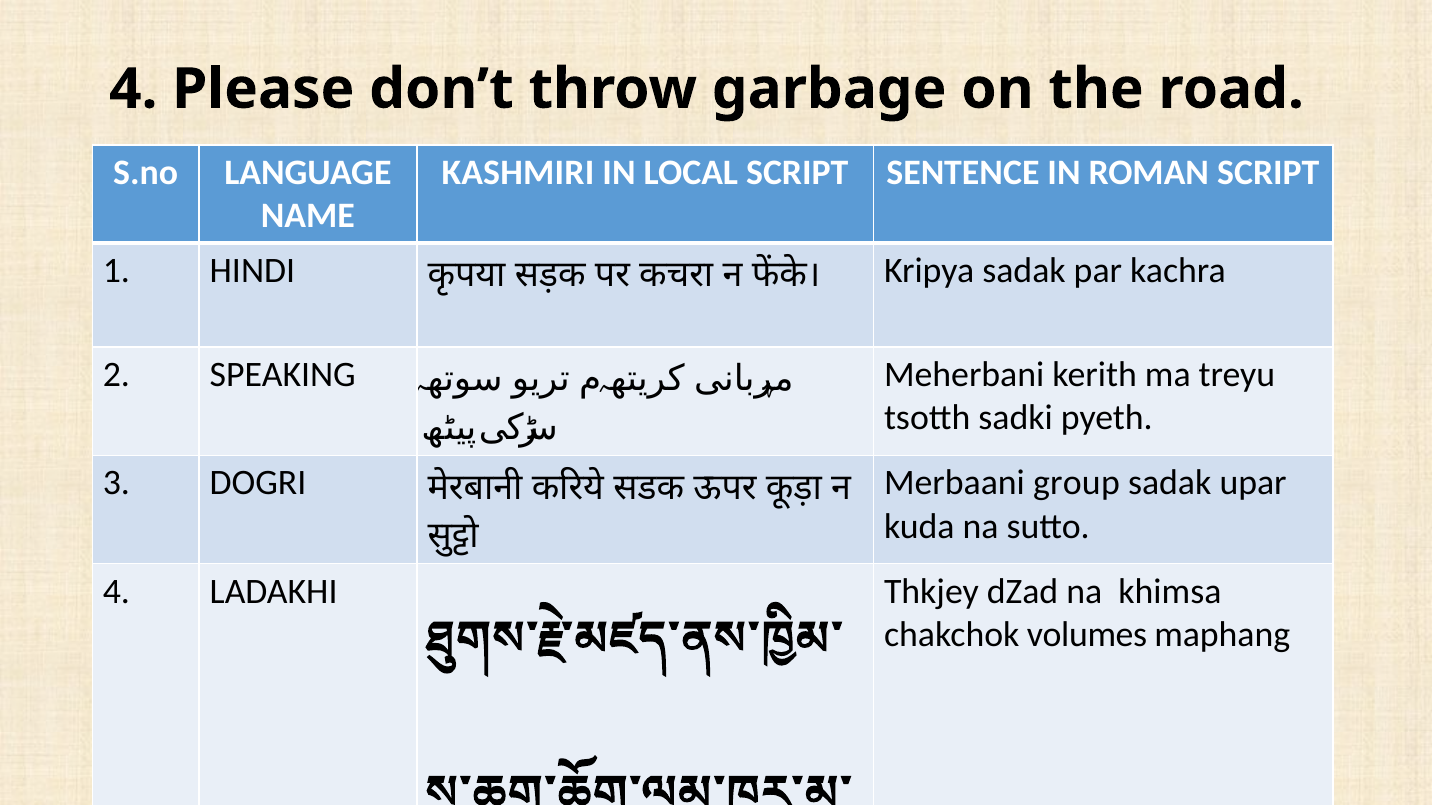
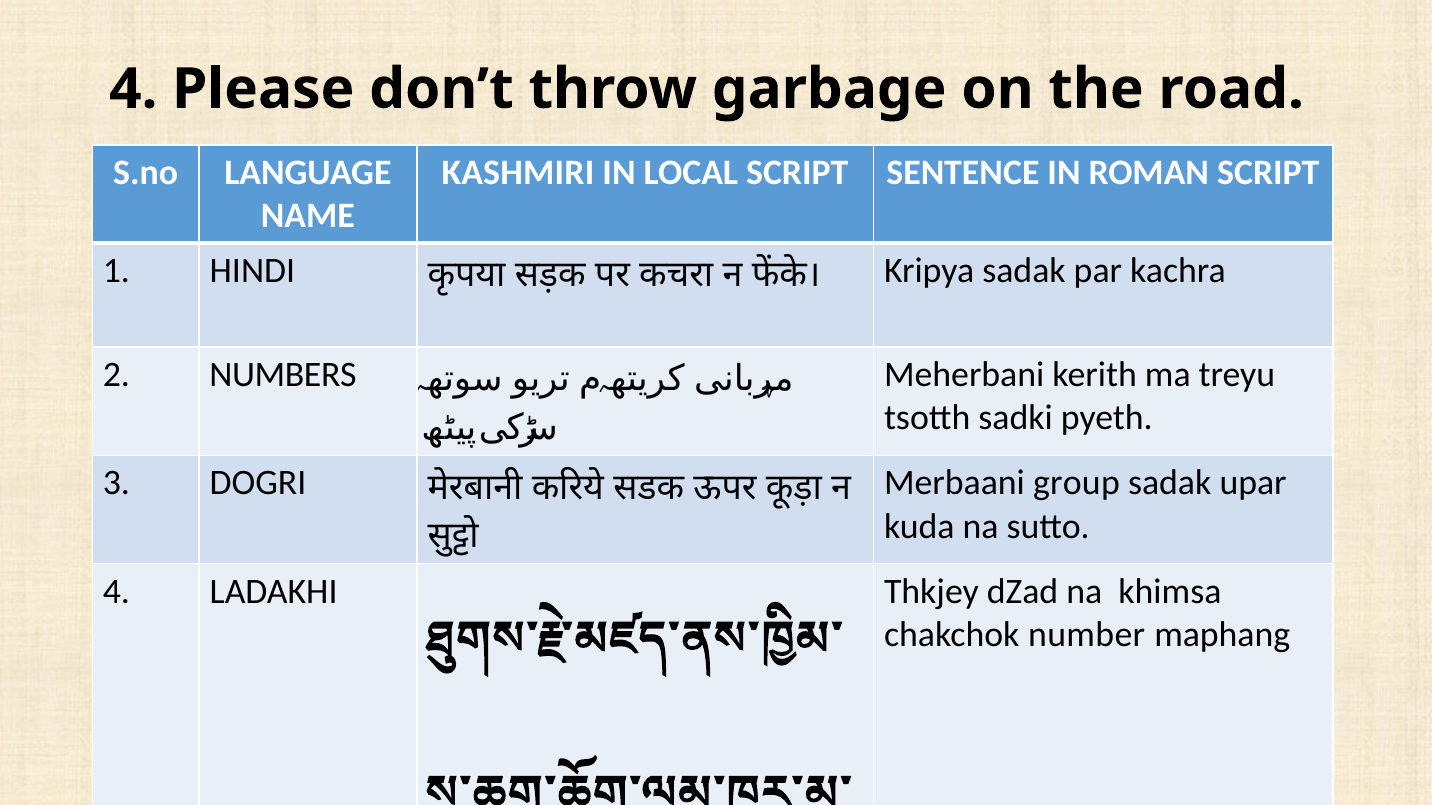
SPEAKING: SPEAKING -> NUMBERS (283, 375)
volumes: volumes -> number (1087, 635)
